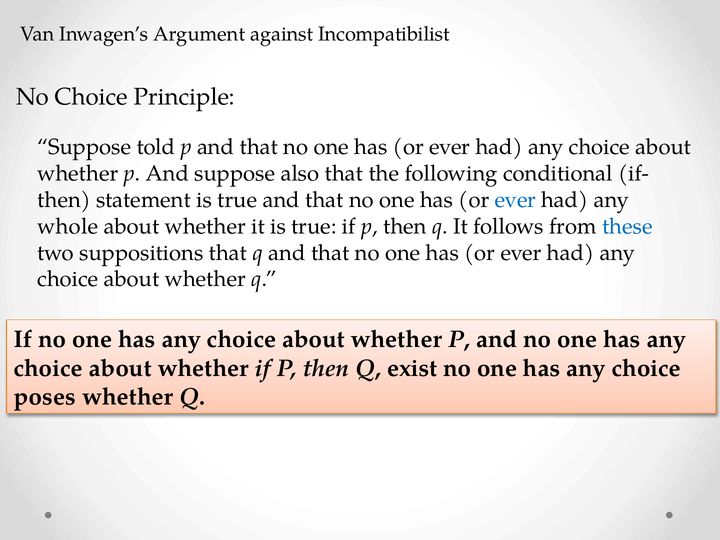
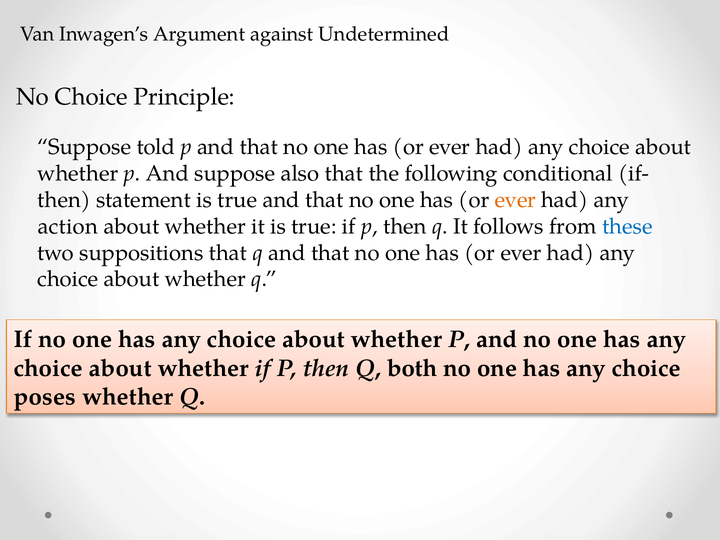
Incompatibilist: Incompatibilist -> Undetermined (384, 34)
ever colour: blue -> orange (515, 200)
whole: whole -> action (68, 226)
exist: exist -> both (412, 368)
